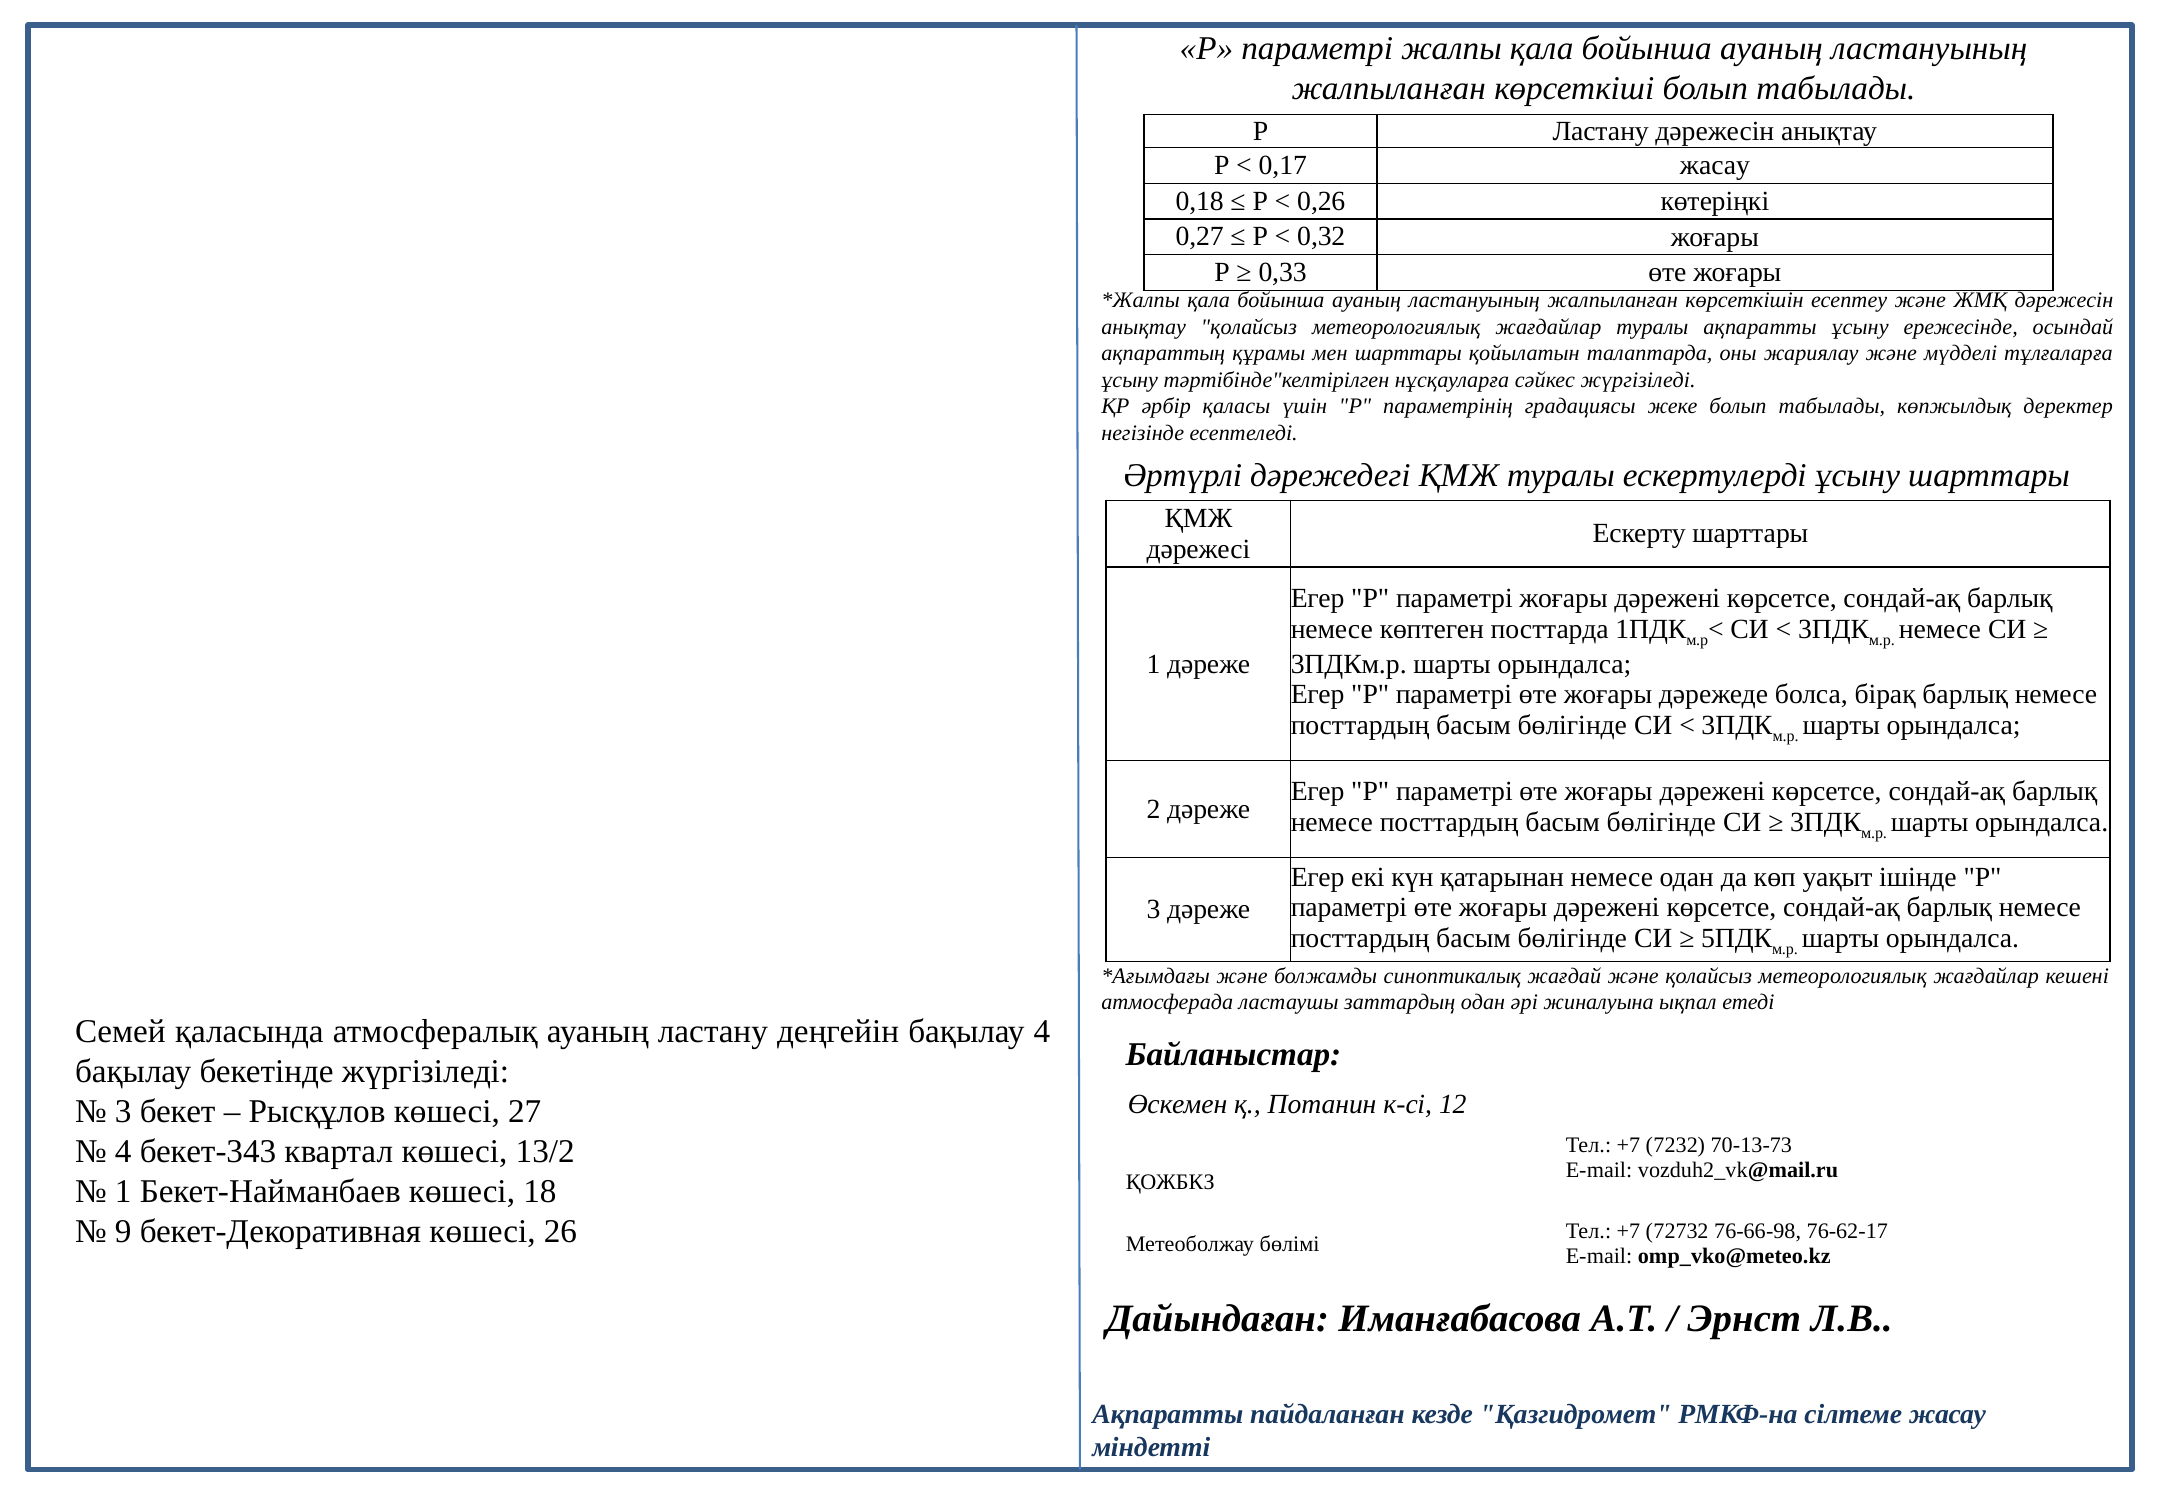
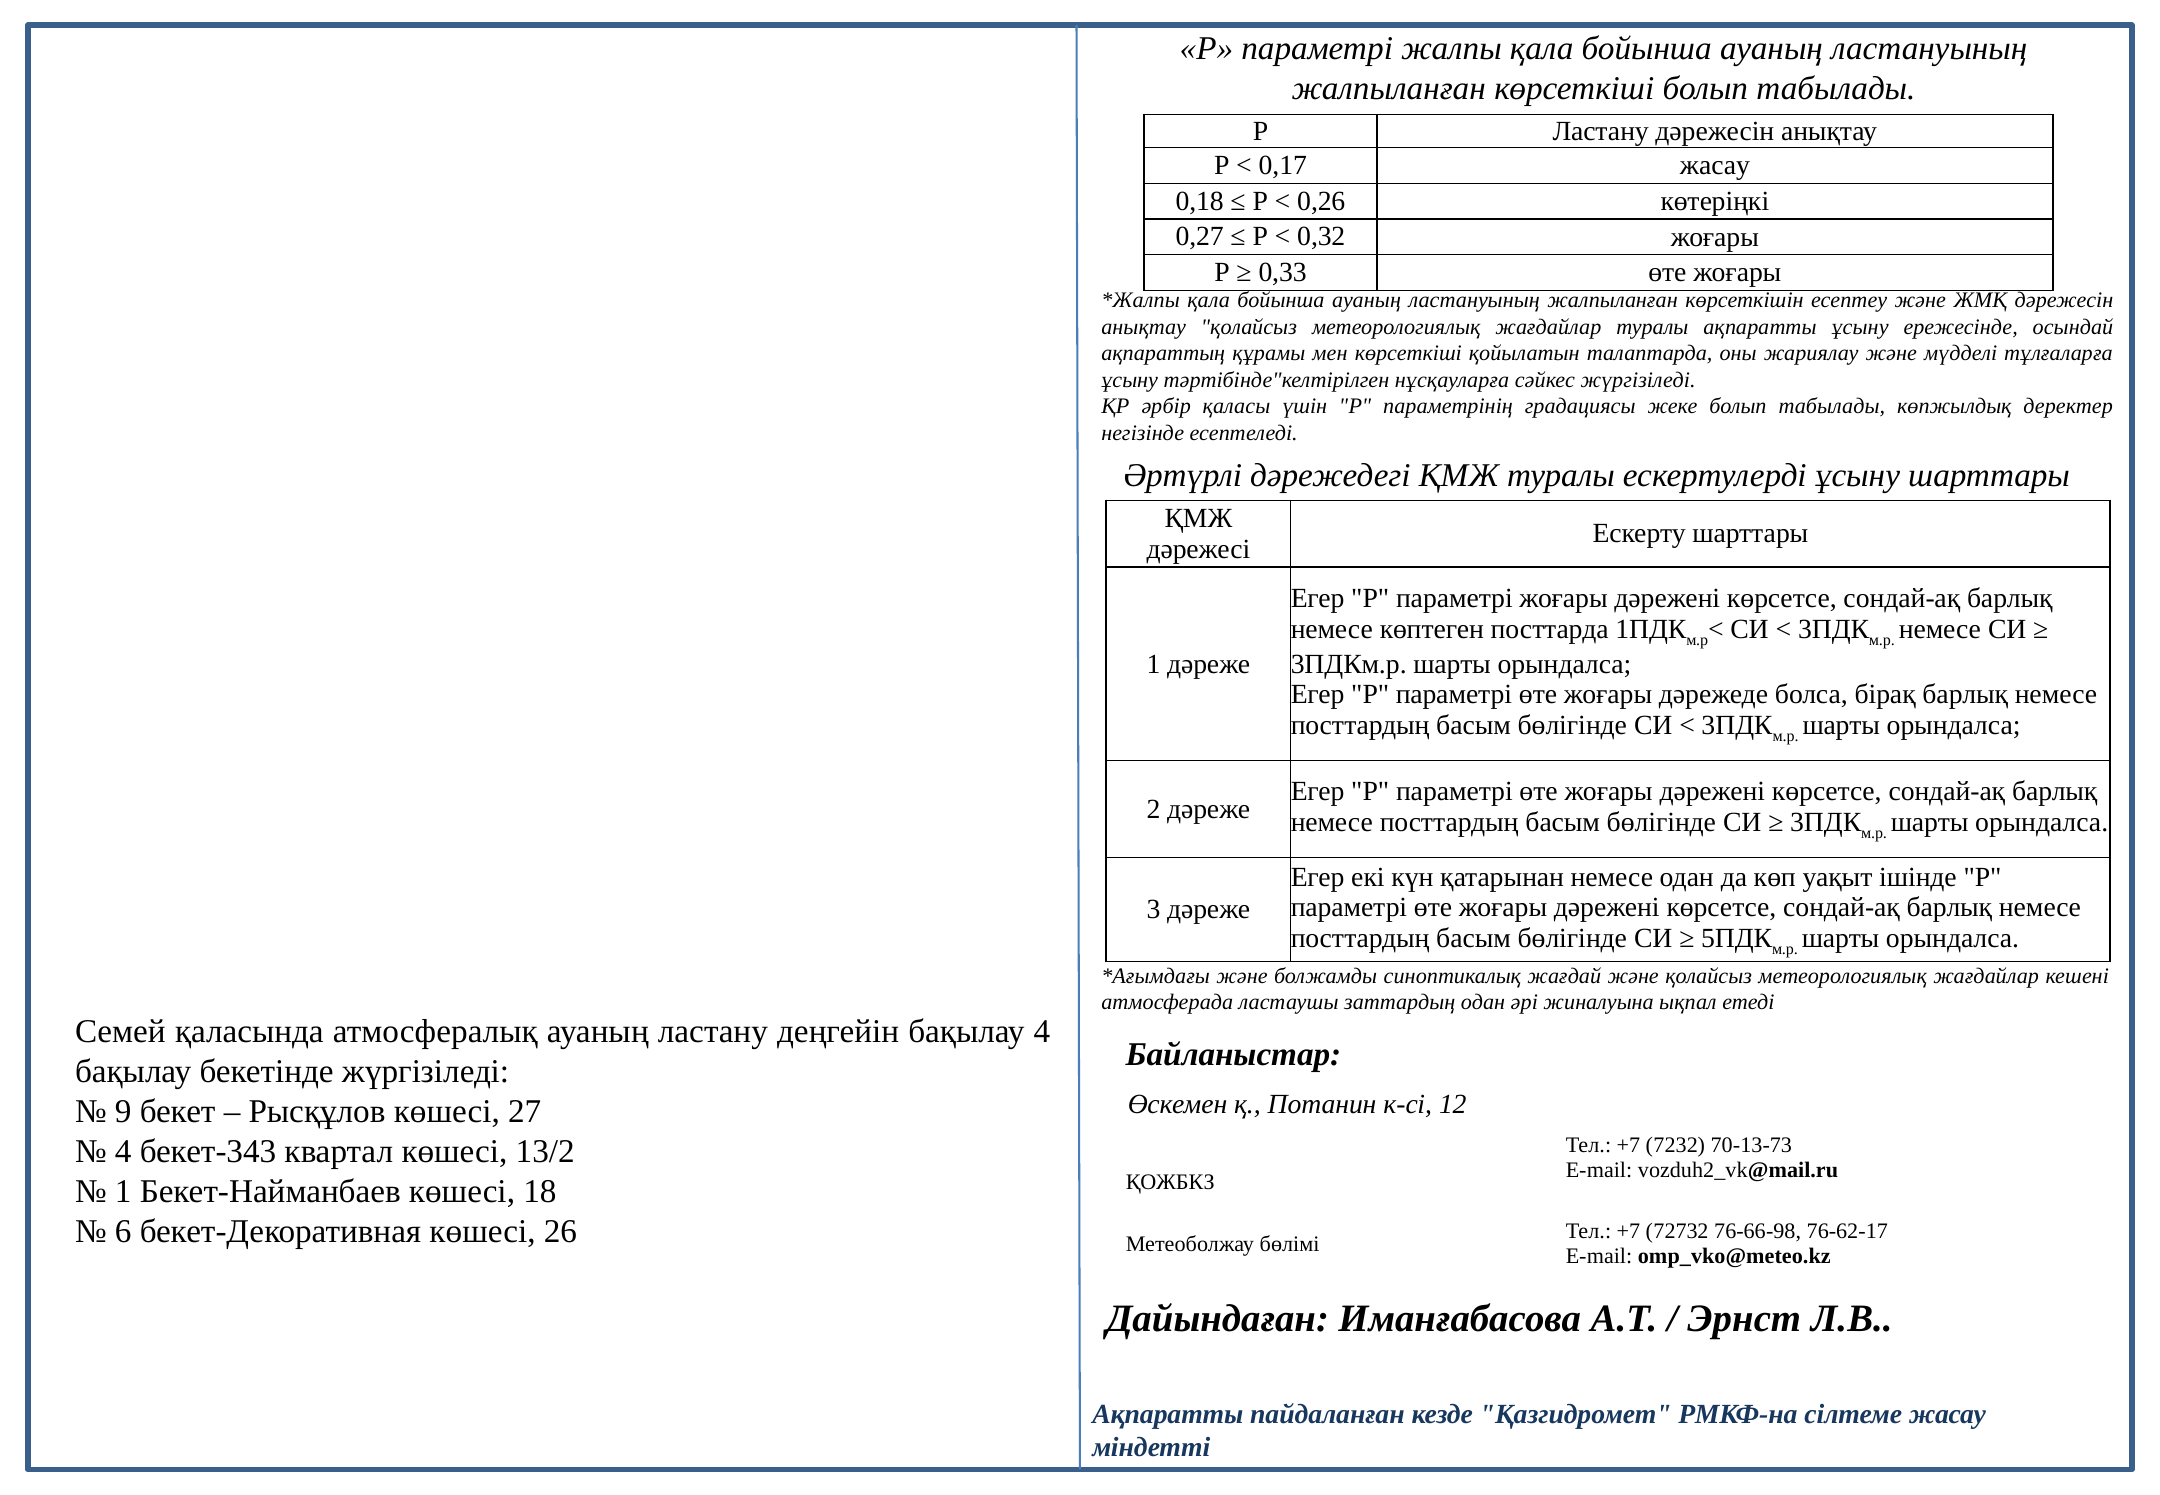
мен шарттары: шарттары -> көрсеткіші (1408, 354)
3: 3 -> 9 (123, 1112)
9: 9 -> 6 (123, 1232)
